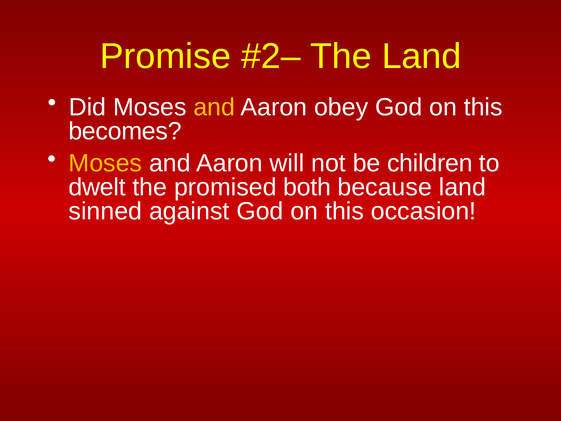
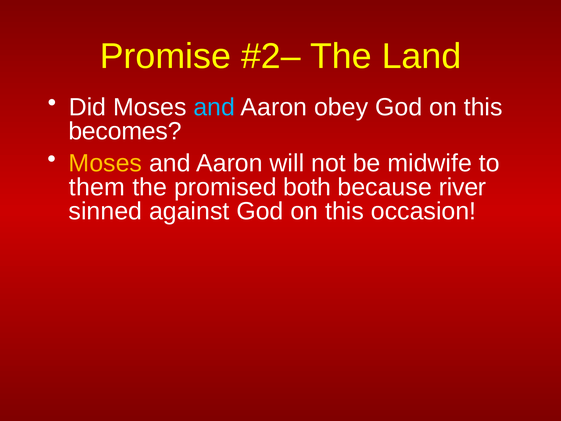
and colour: yellow -> light blue (214, 107)
children: children -> midwife (430, 163)
dwelt: dwelt -> them (97, 187)
because land: land -> river (463, 187)
